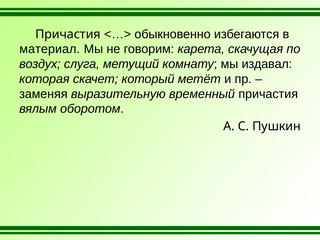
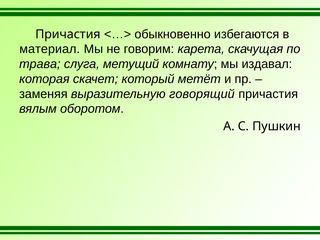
воздух: воздух -> трава (40, 64)
временный: временный -> говорящий (202, 94)
